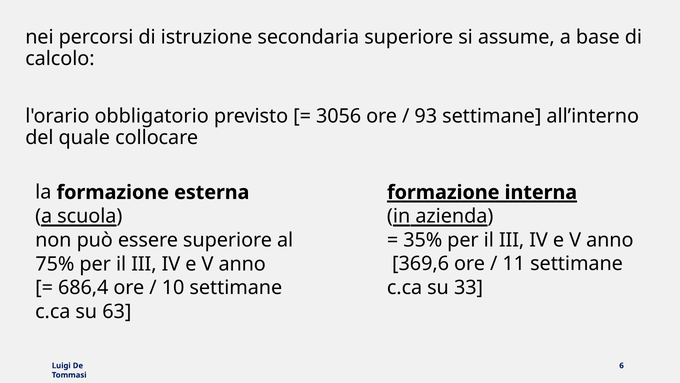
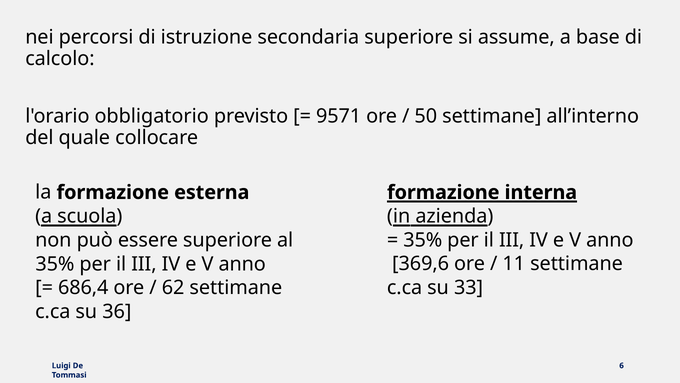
3056: 3056 -> 9571 (339, 116)
93: 93 -> 50 (426, 116)
75%: 75% -> 35% (55, 264)
10: 10 -> 62 (173, 287)
63: 63 -> 36 (117, 311)
